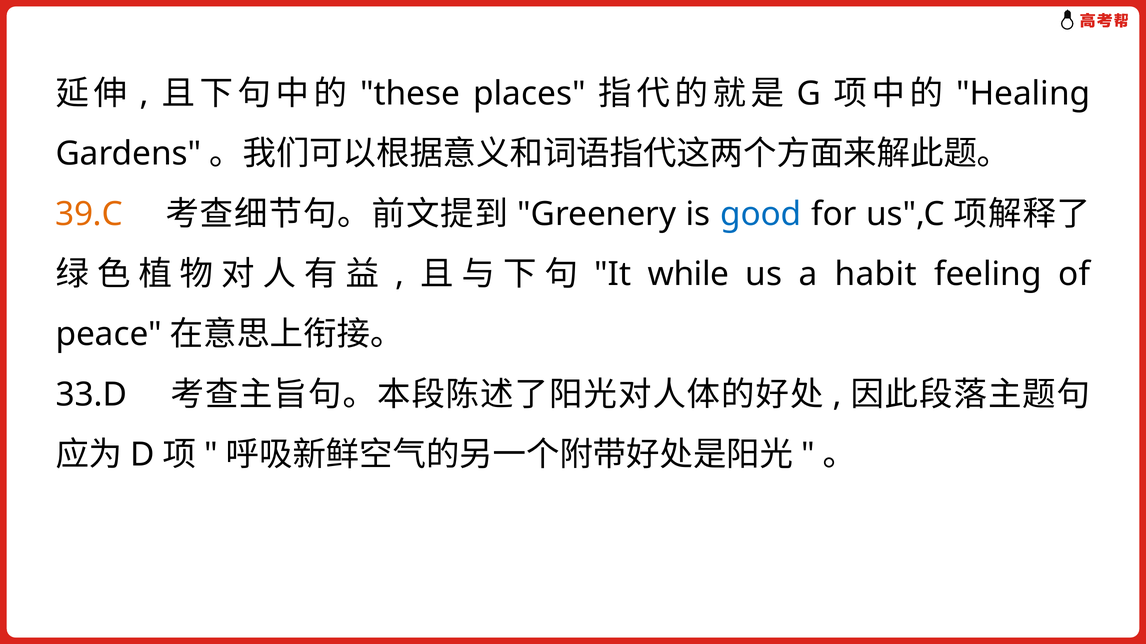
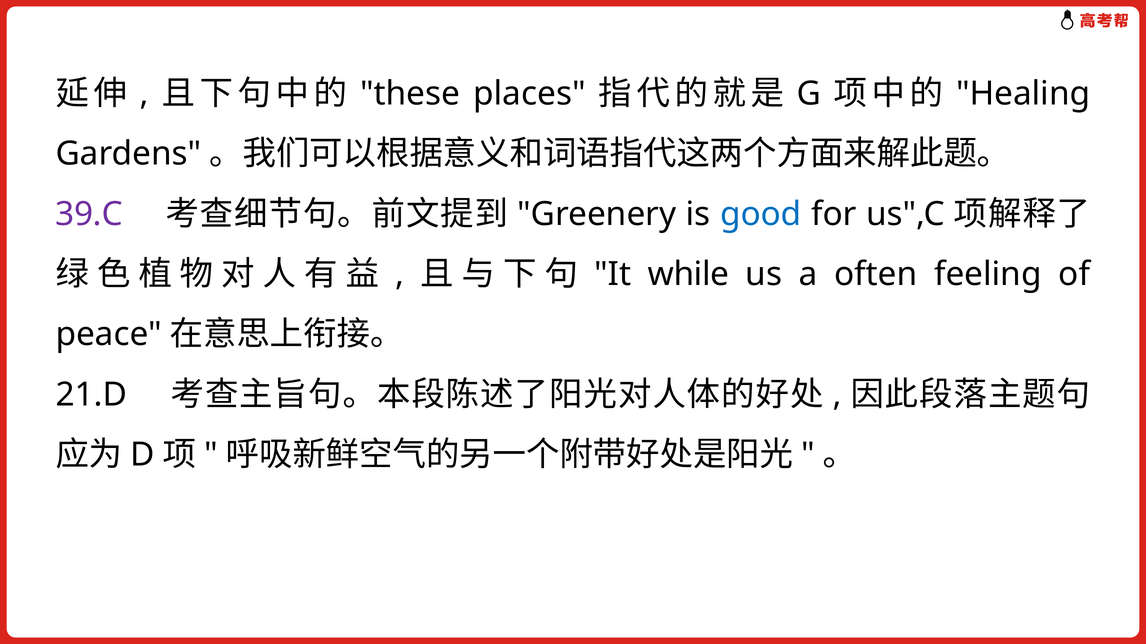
39.C colour: orange -> purple (89, 214)
habit: habit -> often (876, 274)
33.D: 33.D -> 21.D (91, 395)
